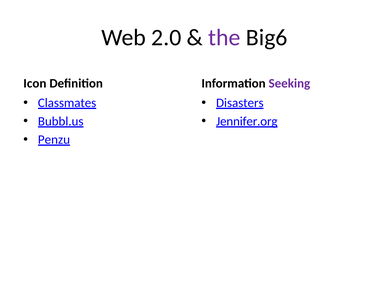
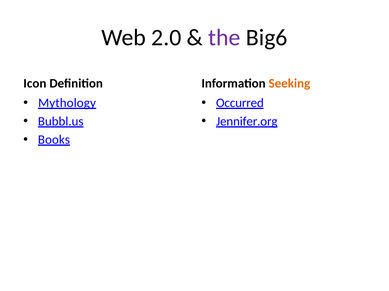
Seeking colour: purple -> orange (289, 84)
Classmates: Classmates -> Mythology (67, 103)
Disasters: Disasters -> Occurred (240, 103)
Penzu: Penzu -> Books (54, 140)
